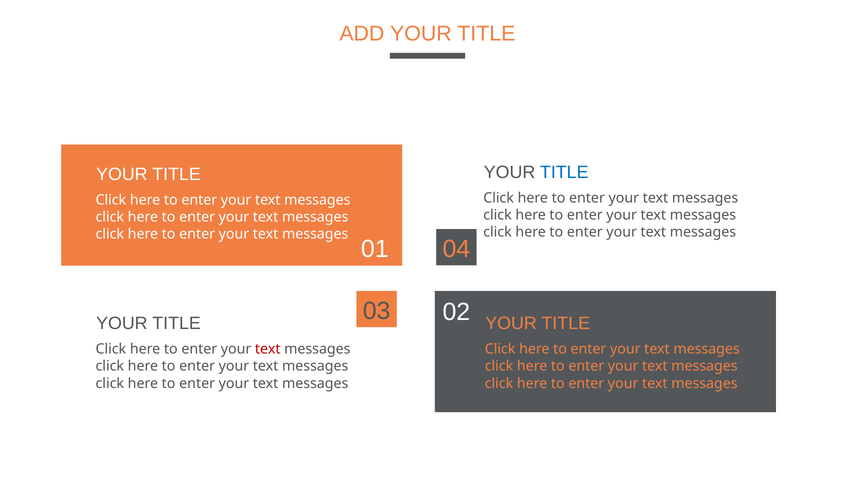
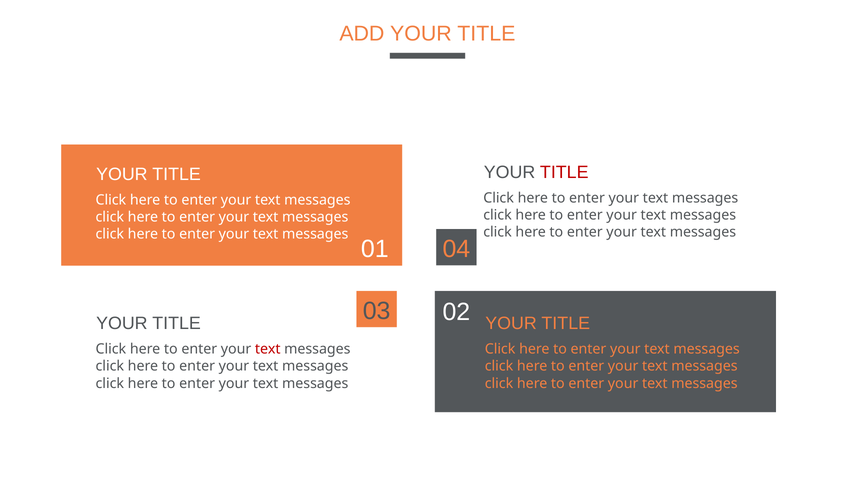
TITLE colour: blue -> red (564, 172)
